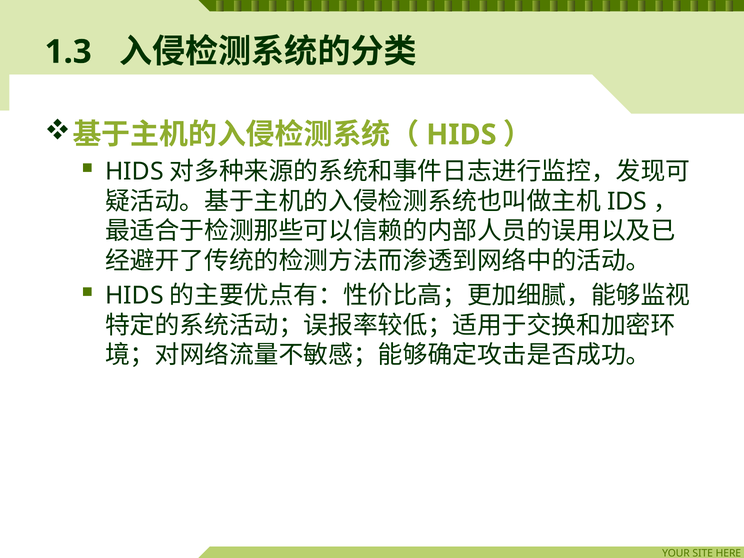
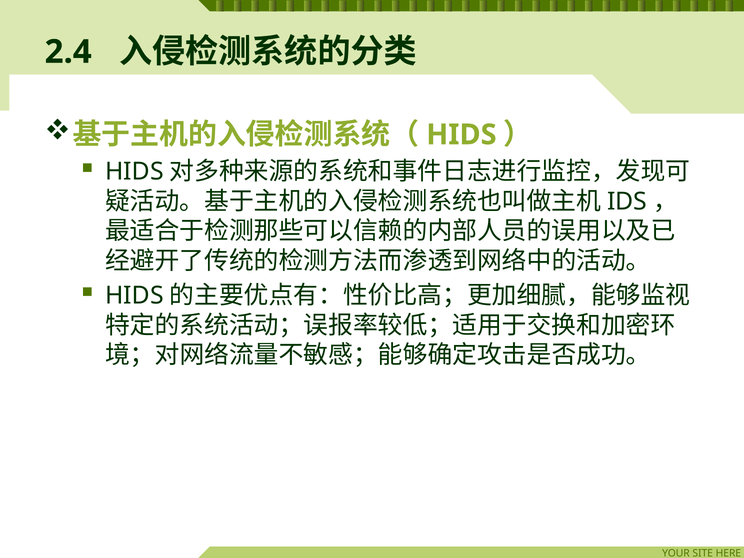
1.3: 1.3 -> 2.4 (68, 52)
